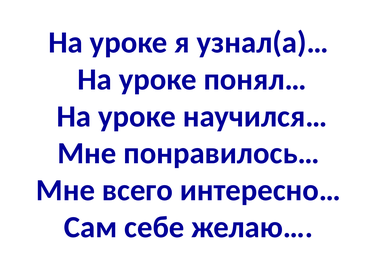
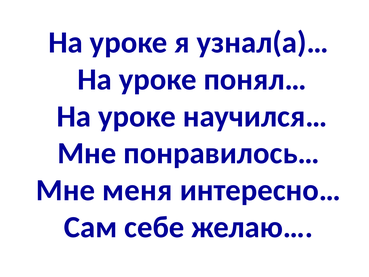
всего: всего -> меня (137, 190)
